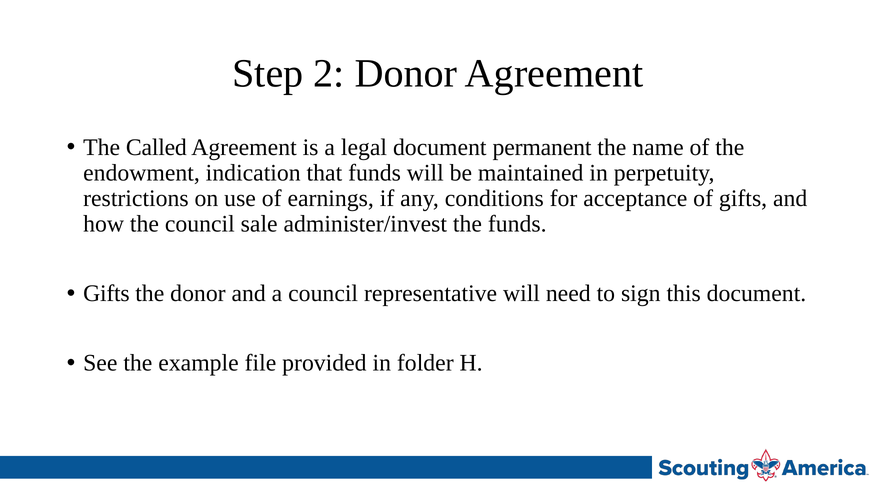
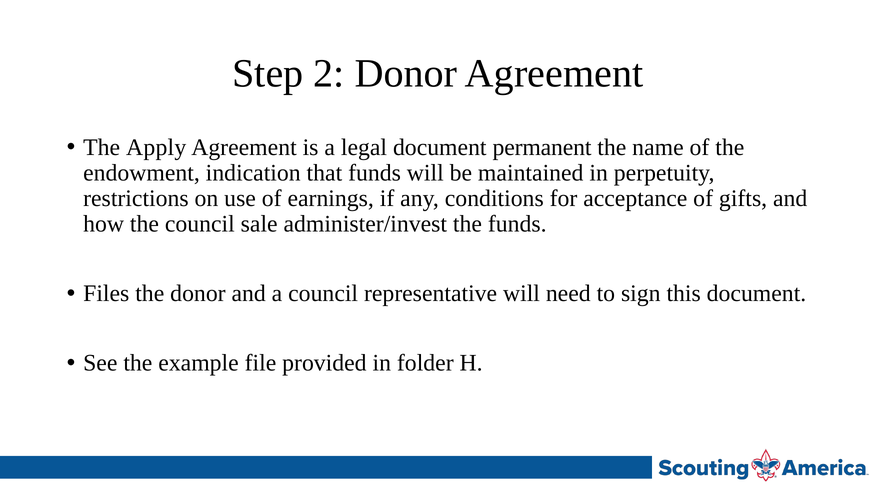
Called: Called -> Apply (156, 147)
Gifts: Gifts -> Files (106, 293)
